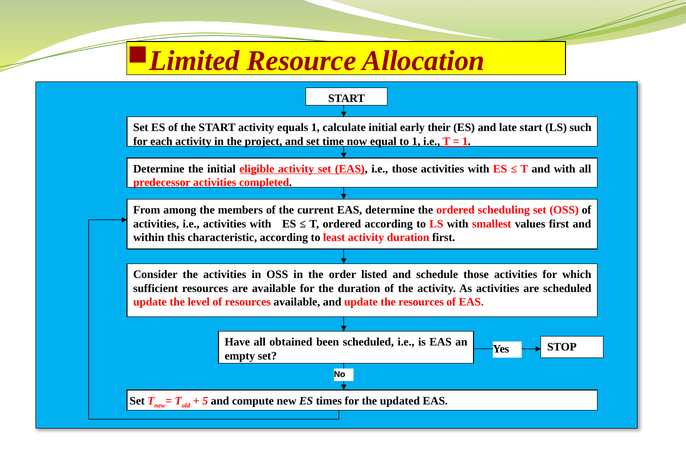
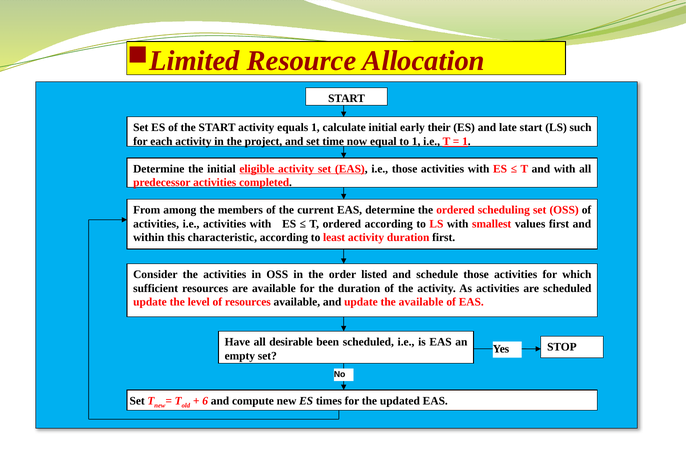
the resources: resources -> available (421, 302)
obtained: obtained -> desirable (291, 342)
5: 5 -> 6 (205, 401)
